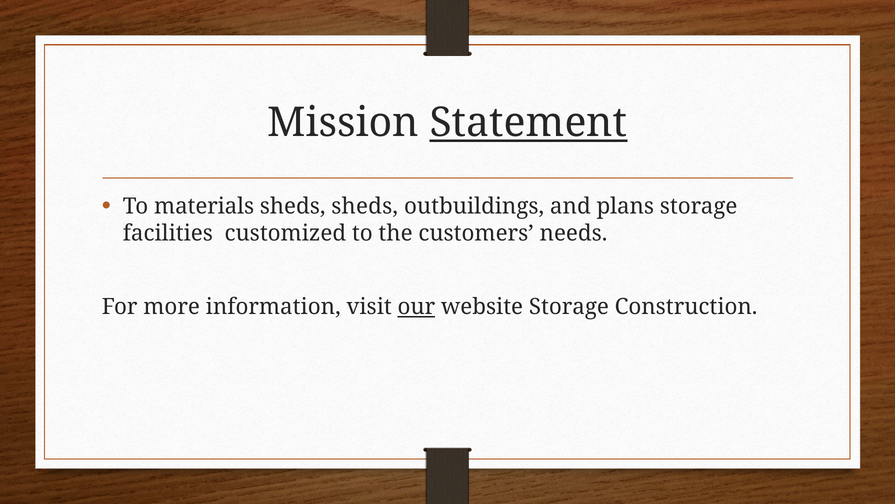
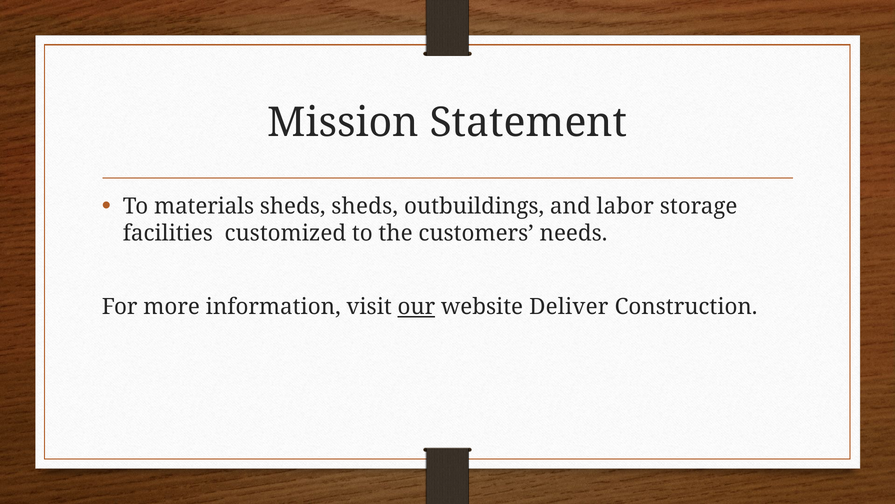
Statement underline: present -> none (528, 123)
plans: plans -> labor (625, 206)
website Storage: Storage -> Deliver (569, 307)
